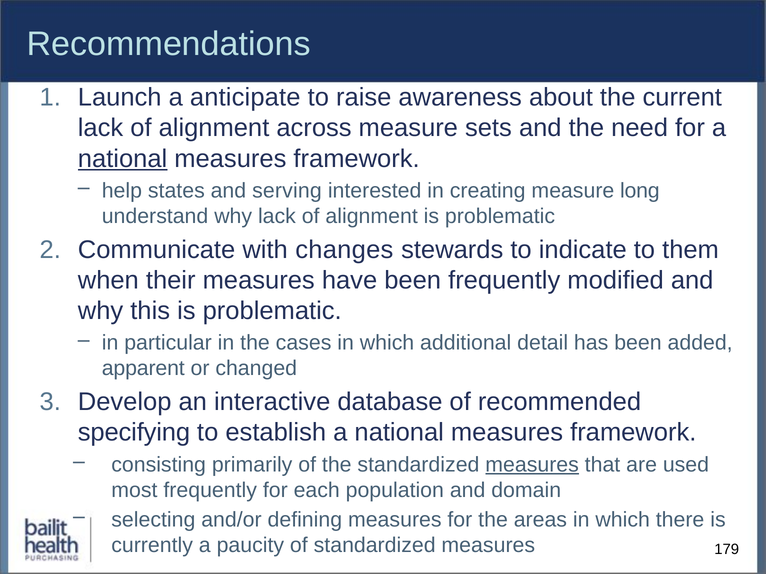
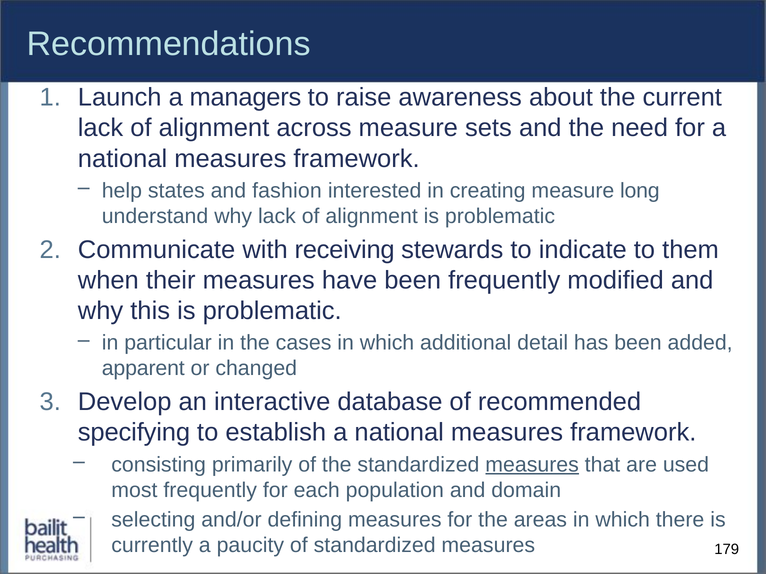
anticipate: anticipate -> managers (245, 98)
national underline: present -> none (123, 159)
serving: serving -> fashion (287, 191)
changes: changes -> receiving (345, 250)
